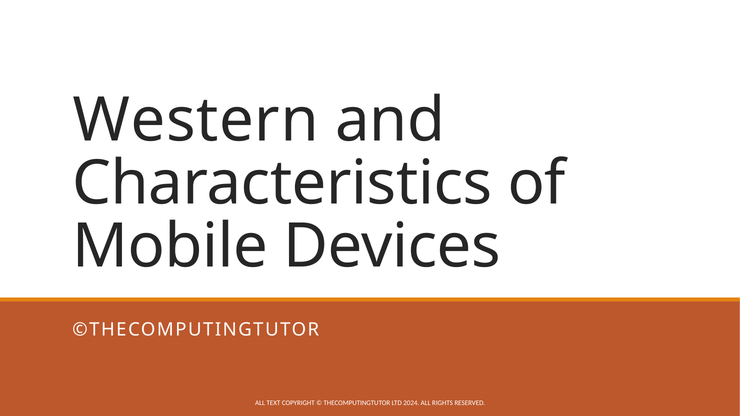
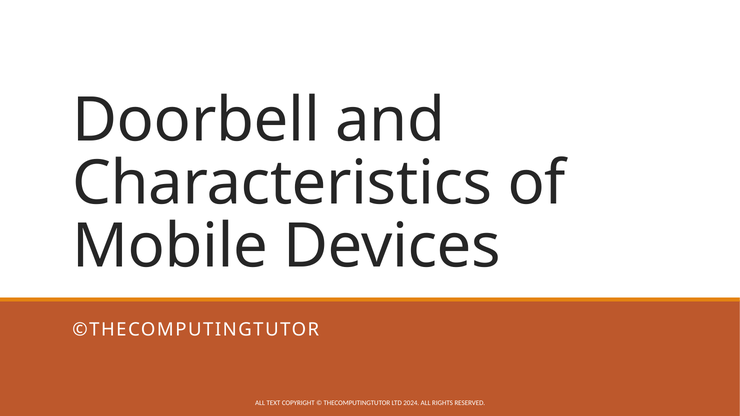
Western: Western -> Doorbell (196, 121)
